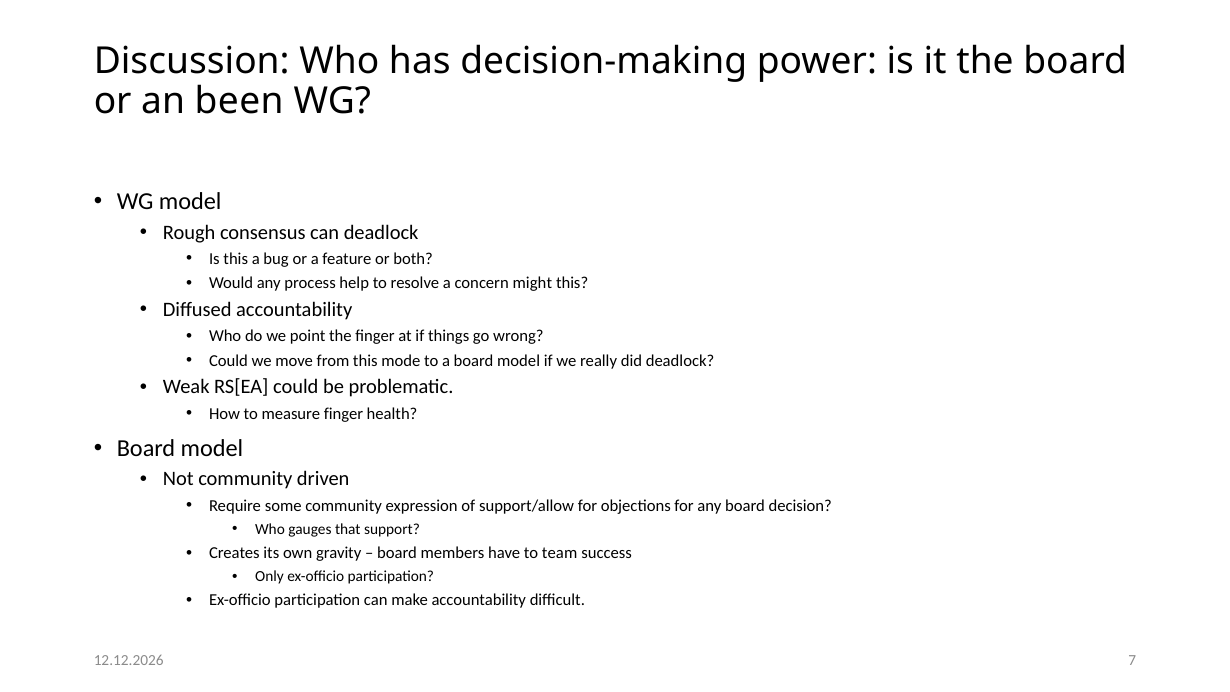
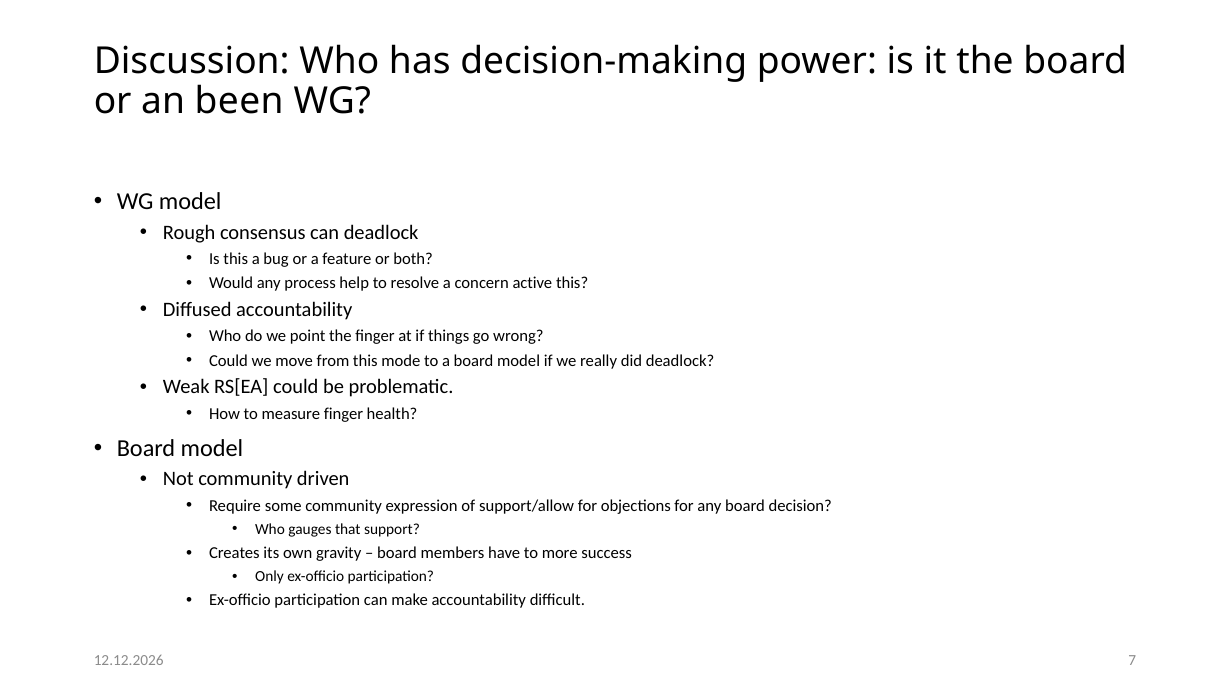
might: might -> active (532, 283)
team: team -> more (560, 553)
